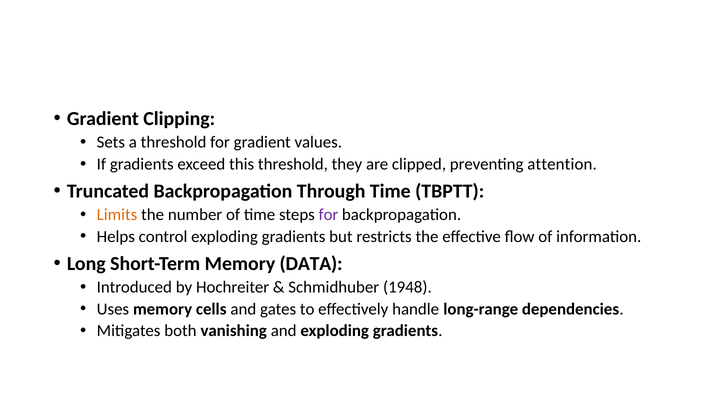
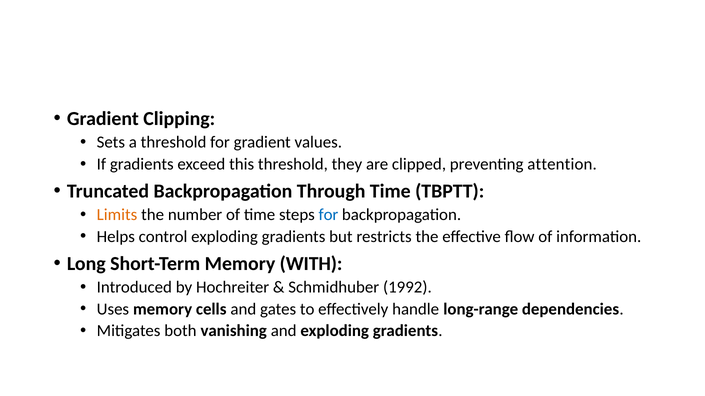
for colour: purple -> blue (328, 215)
DATA: DATA -> WITH (311, 264)
1948: 1948 -> 1992 (407, 288)
